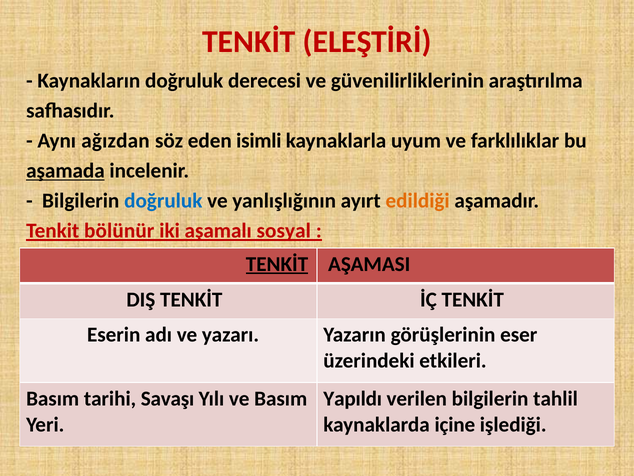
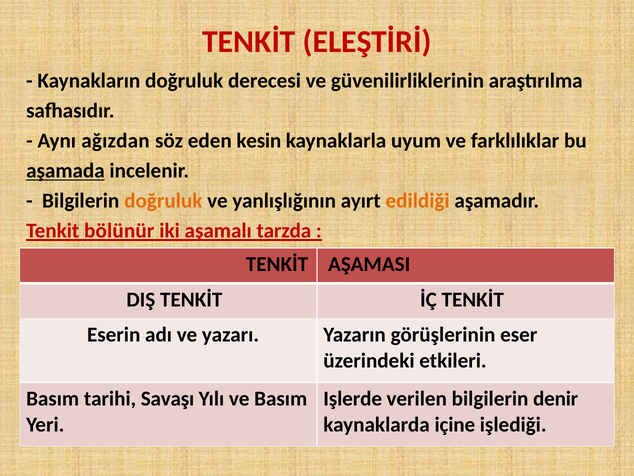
isimli: isimli -> kesin (259, 141)
doğruluk colour: blue -> orange (163, 201)
sosyal: sosyal -> tarzda (284, 231)
TENKİT underline: present -> none (277, 264)
Yapıldı: Yapıldı -> Işlerde (353, 398)
tahlil: tahlil -> denir (556, 398)
